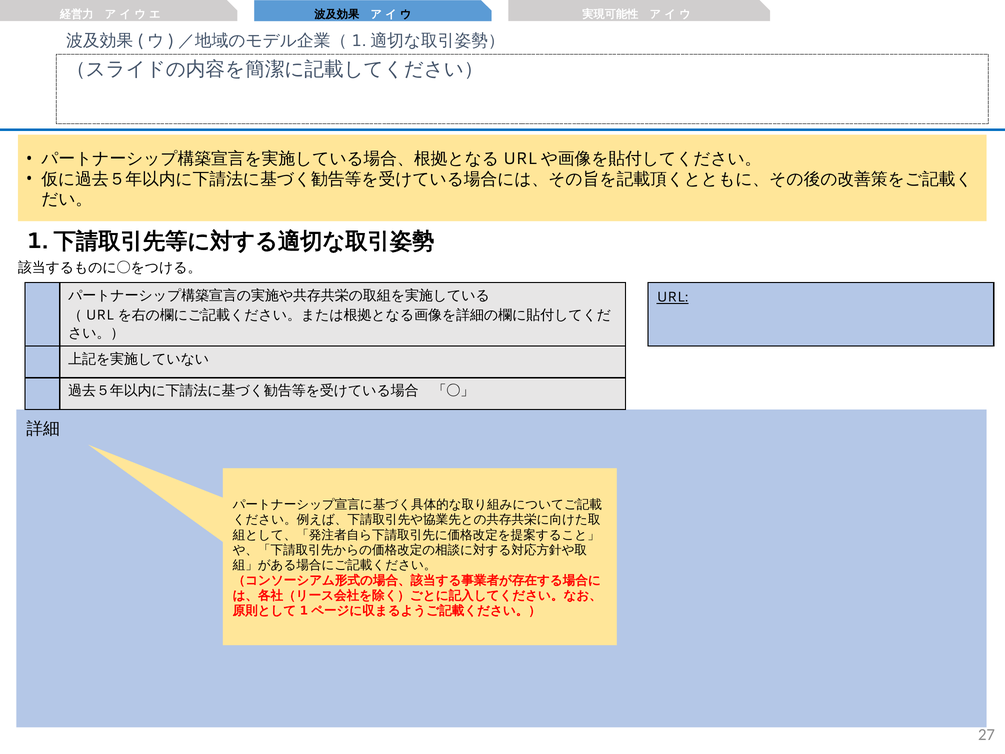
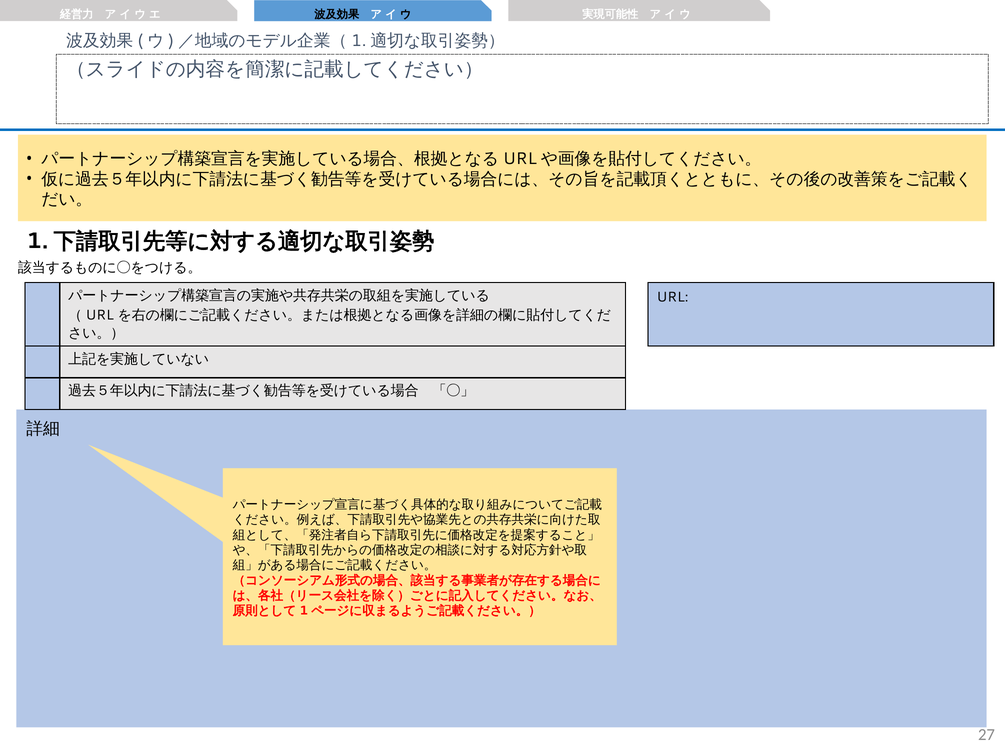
URL underline: present -> none (673, 297)
